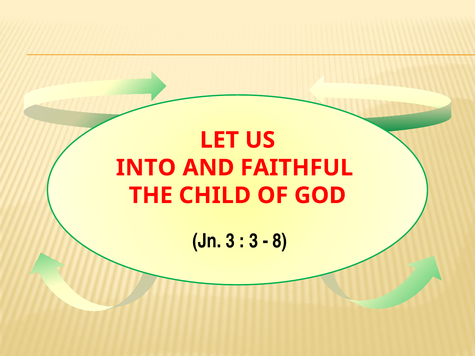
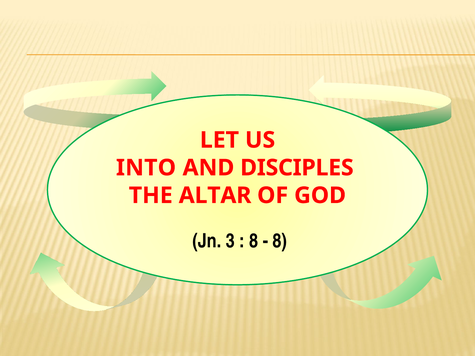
FAITHFUL: FAITHFUL -> DISCIPLES (297, 168)
CHILD: CHILD -> ALTAR (215, 196)
3: 3 -> 8 (254, 241)
